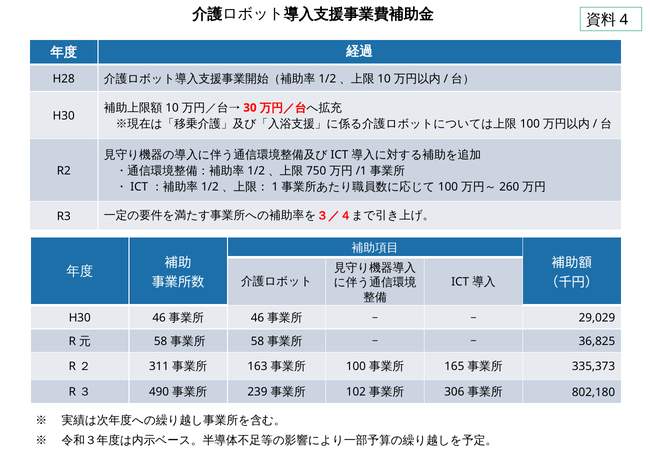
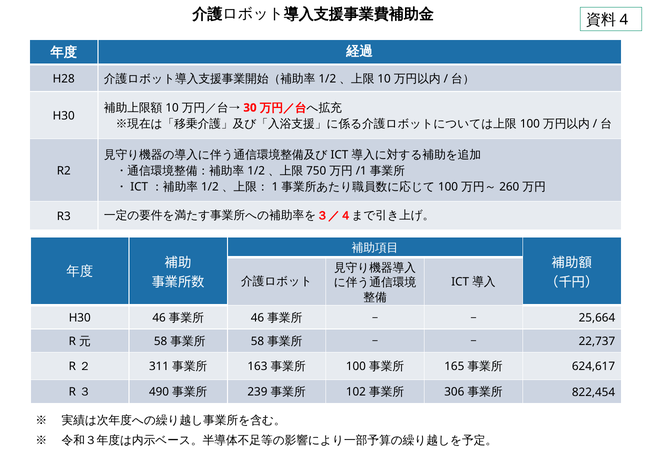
29,029: 29,029 -> 25,664 (597, 318)
36,825: 36,825 -> 22,737 (597, 341)
335,373: 335,373 -> 624,617 (594, 367)
802,180: 802,180 -> 822,454 (594, 392)
